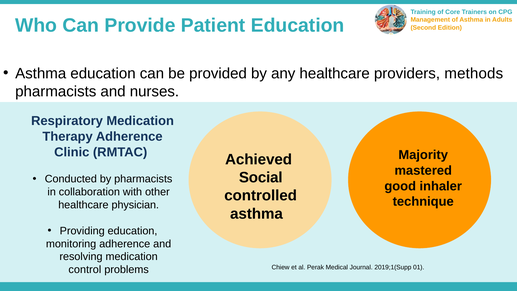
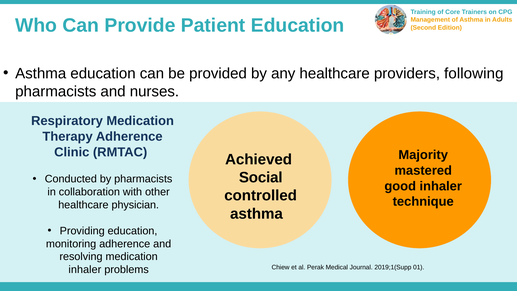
methods: methods -> following (474, 73)
control: control -> inhaler (85, 269)
